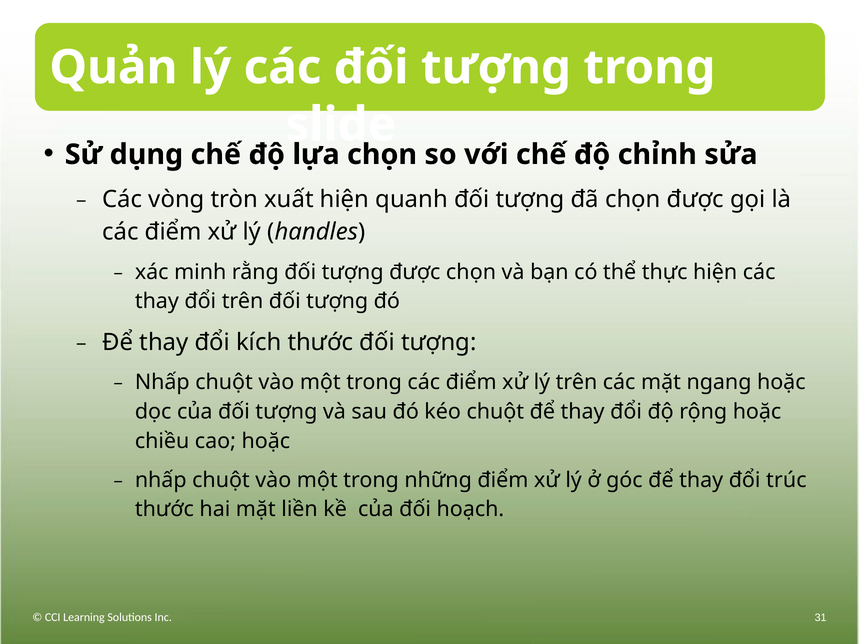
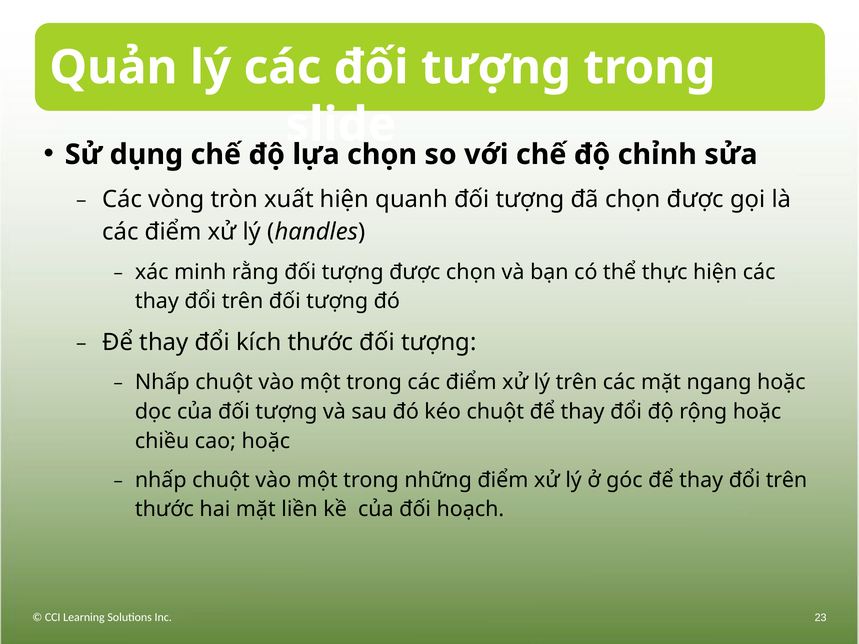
để thay đổi trúc: trúc -> trên (786, 480)
31: 31 -> 23 (821, 618)
